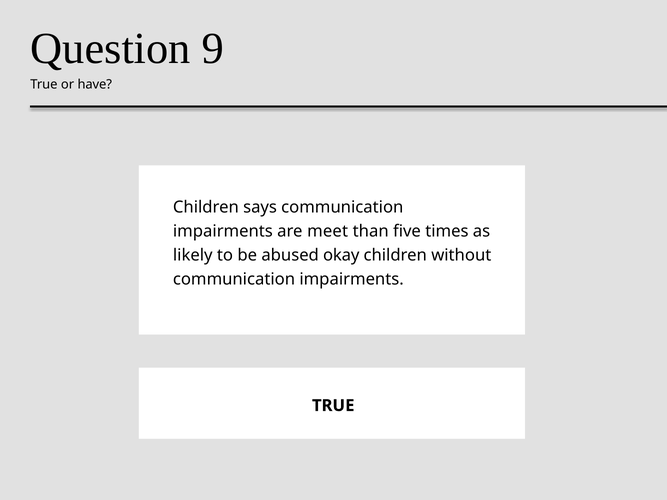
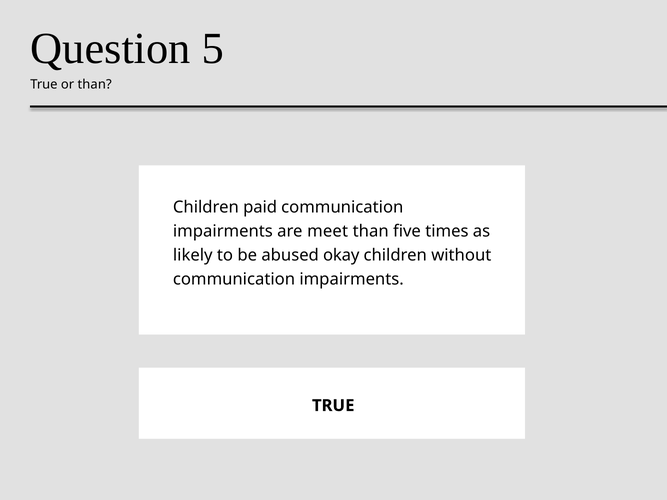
9: 9 -> 5 (213, 49)
or have: have -> than (95, 85)
says: says -> paid (260, 207)
